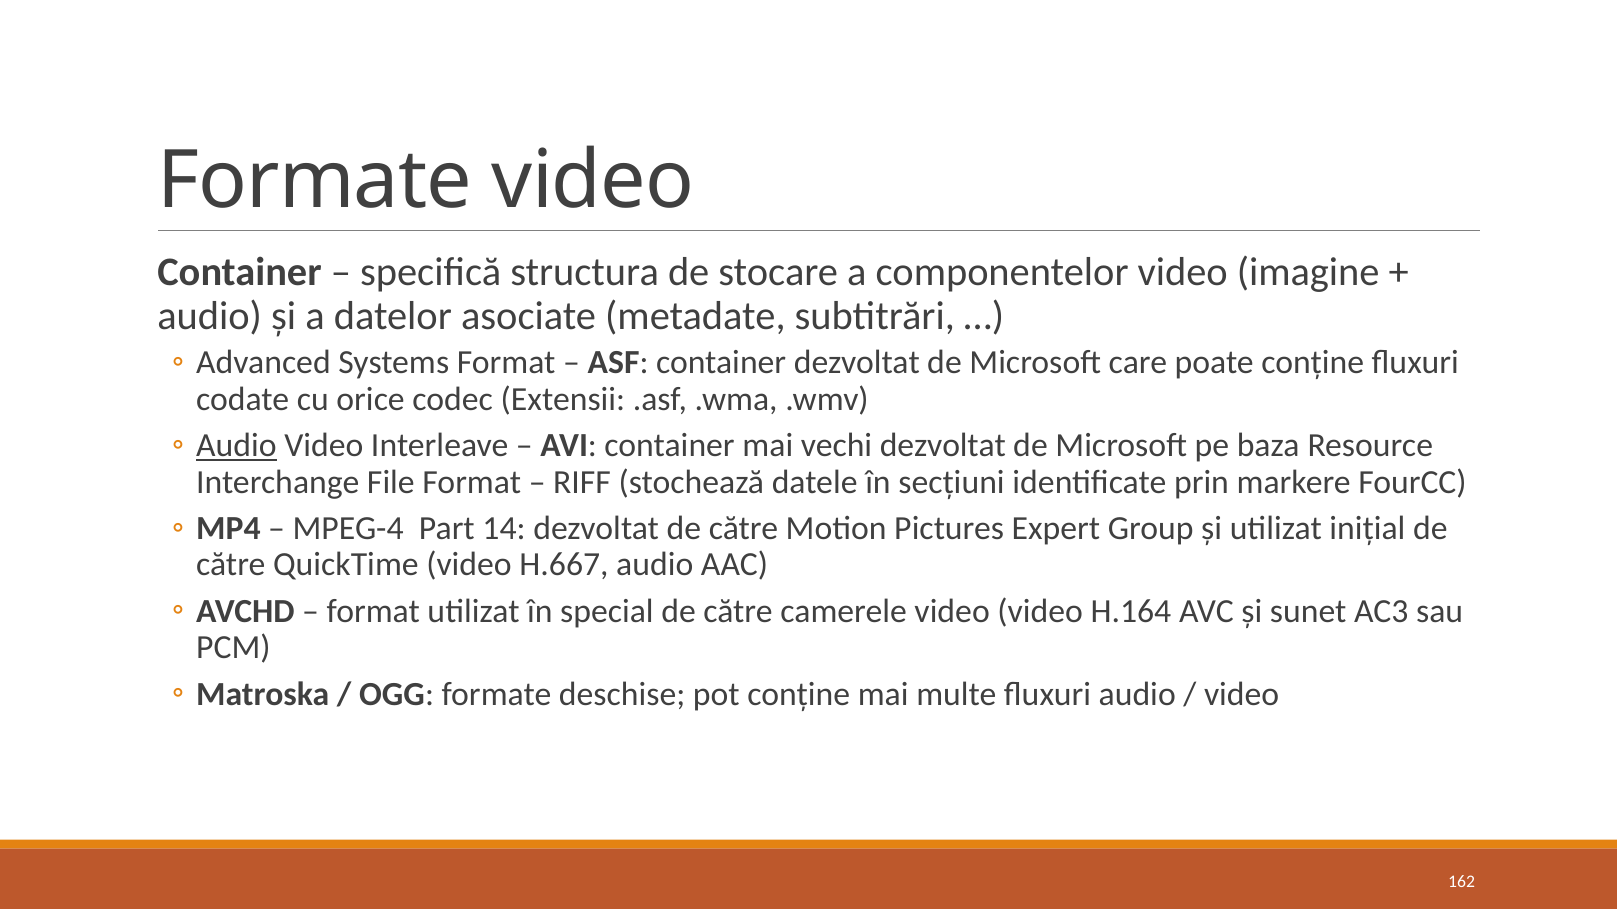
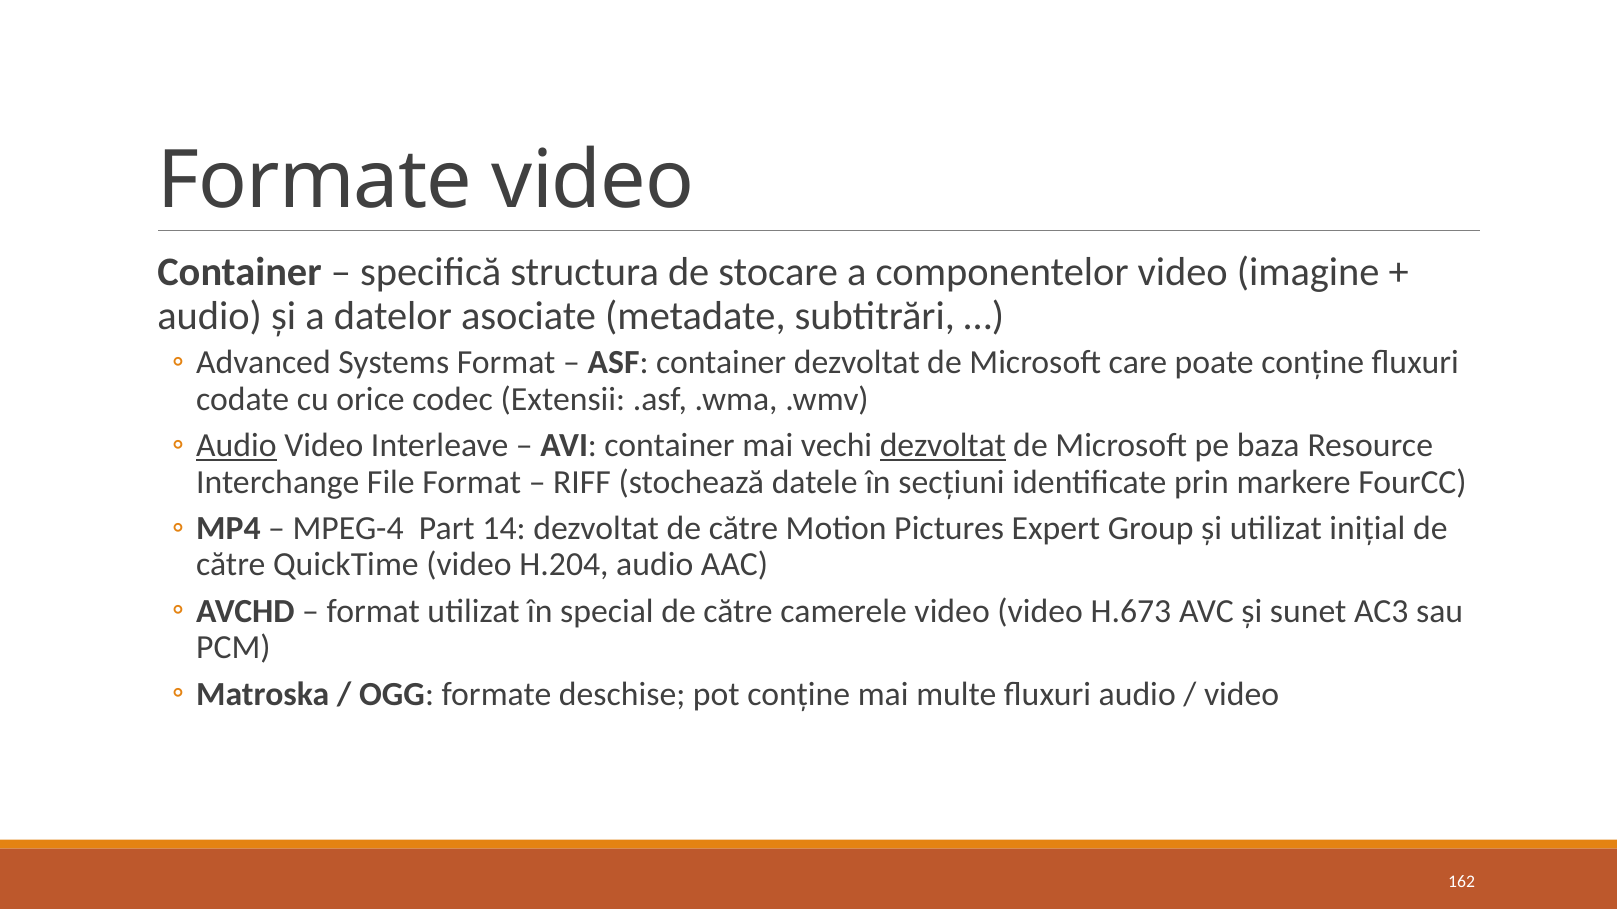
dezvoltat underline: none -> present (943, 446)
H.667: H.667 -> H.204 (564, 565)
H.164: H.164 -> H.673 (1131, 612)
